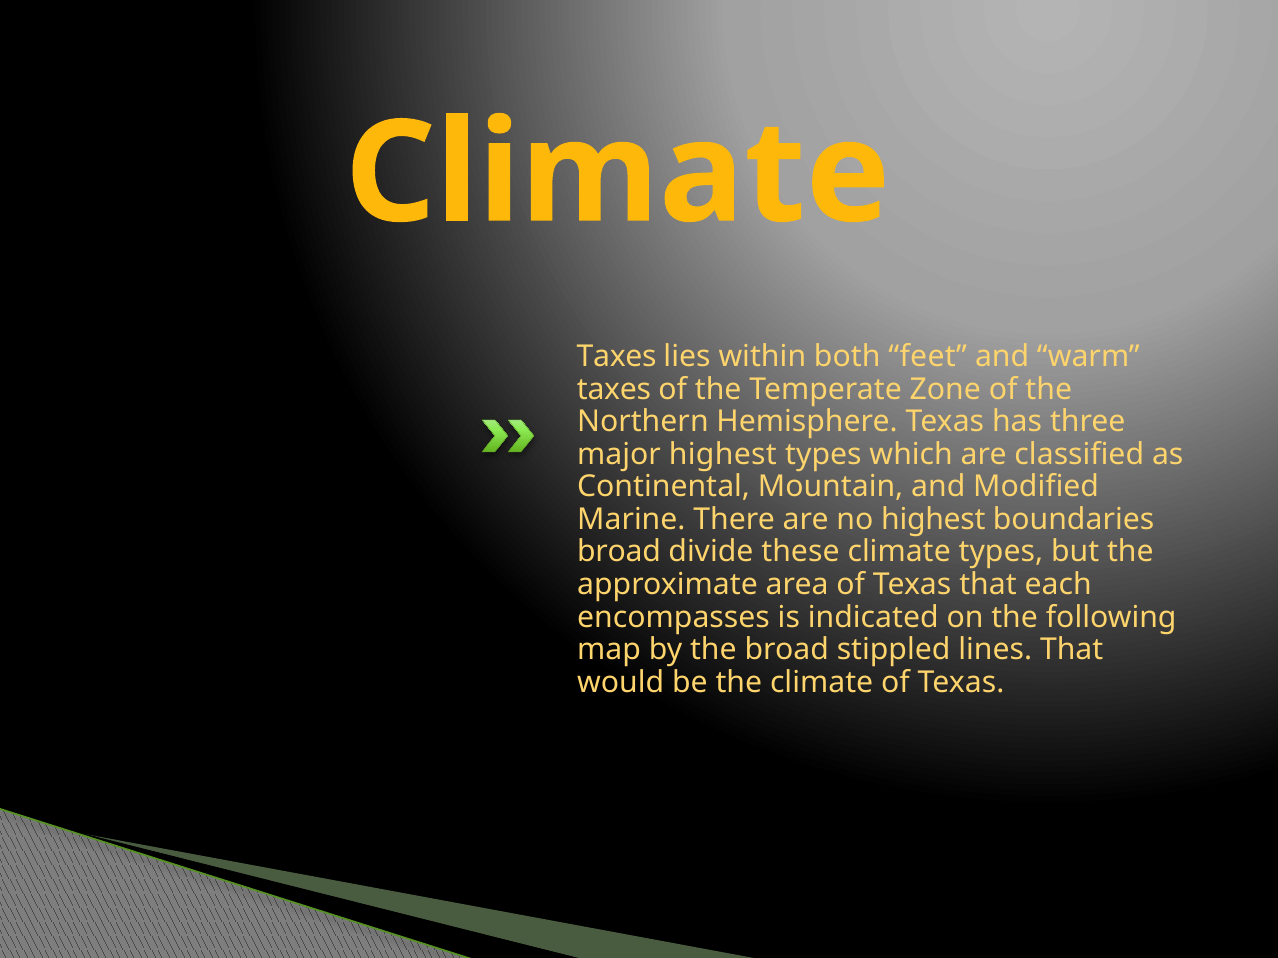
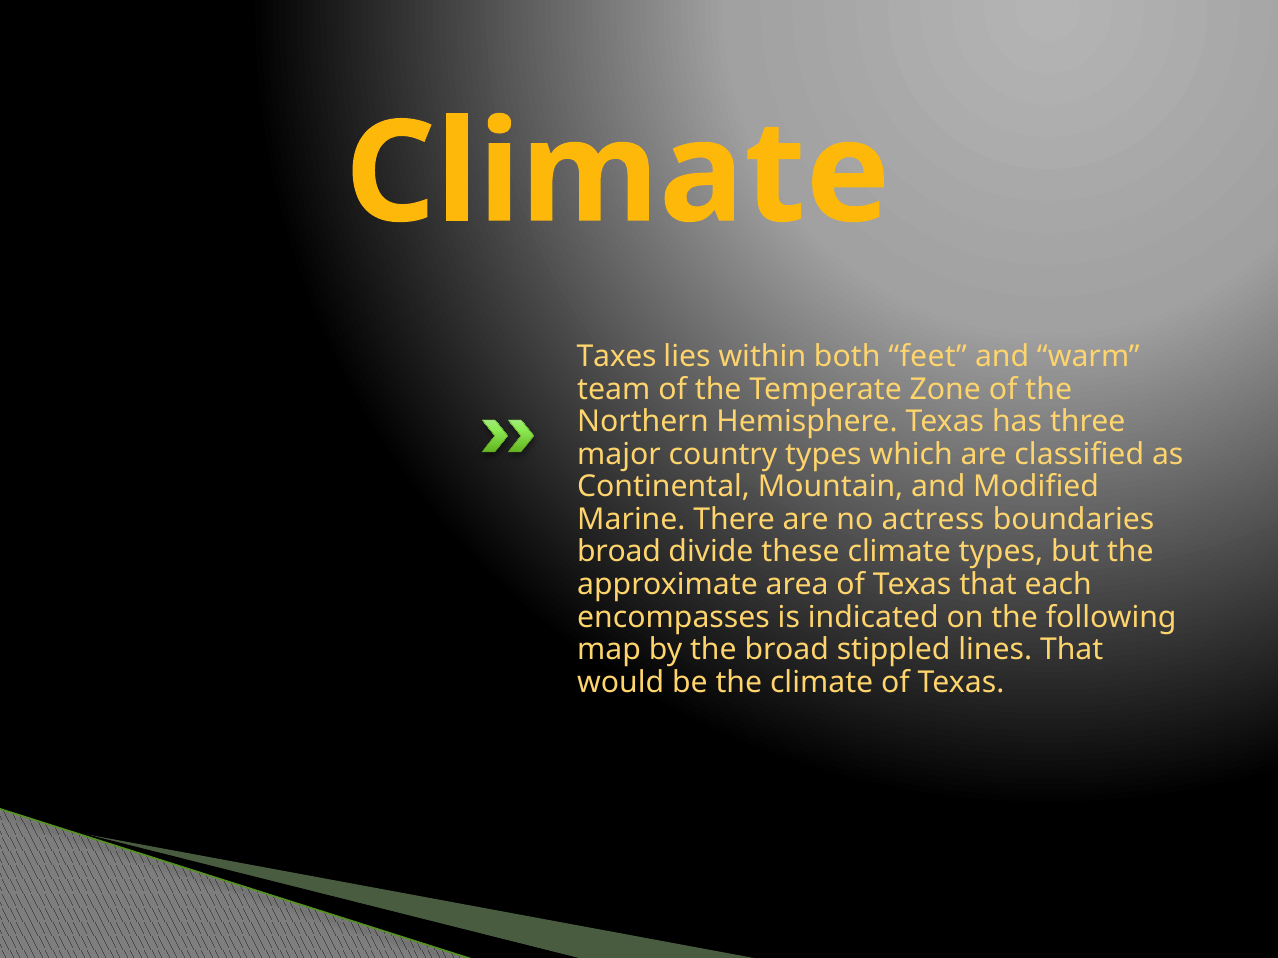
taxes: taxes -> team (614, 389)
major highest: highest -> country (723, 454)
no highest: highest -> actress (933, 520)
